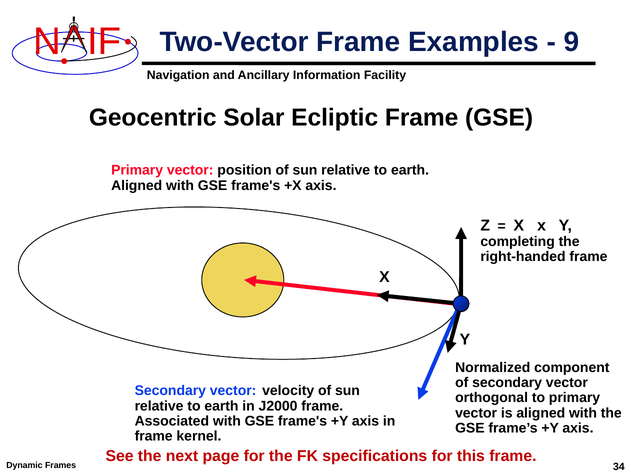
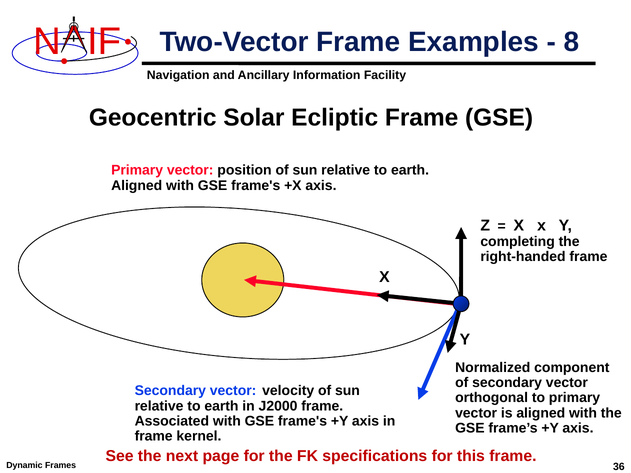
9: 9 -> 8 (572, 42)
34: 34 -> 36 (619, 467)
